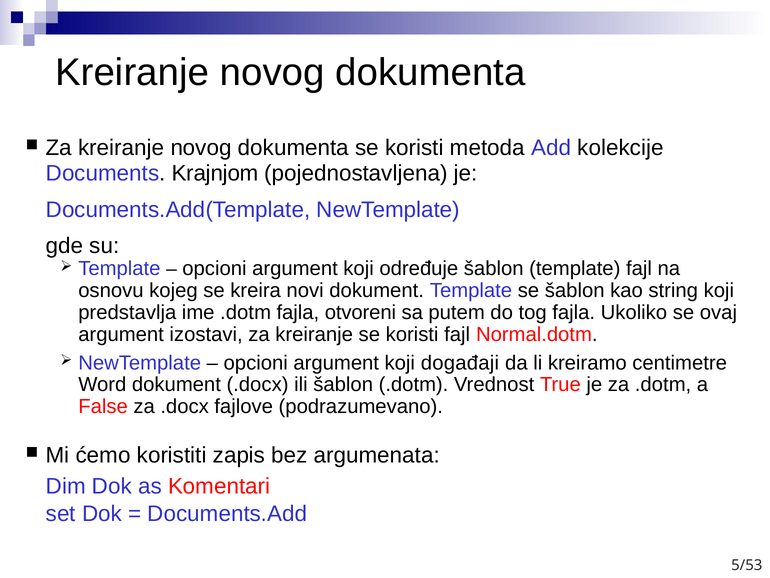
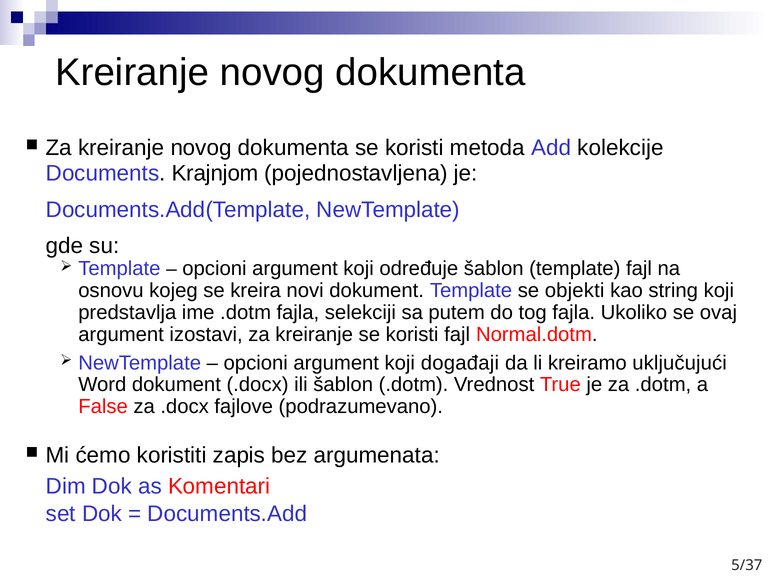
se šablon: šablon -> objekti (575, 290)
otvoreni: otvoreni -> selekciji (360, 312)
centimetre: centimetre -> uključujući (680, 363)
5/53: 5/53 -> 5/37 (747, 565)
